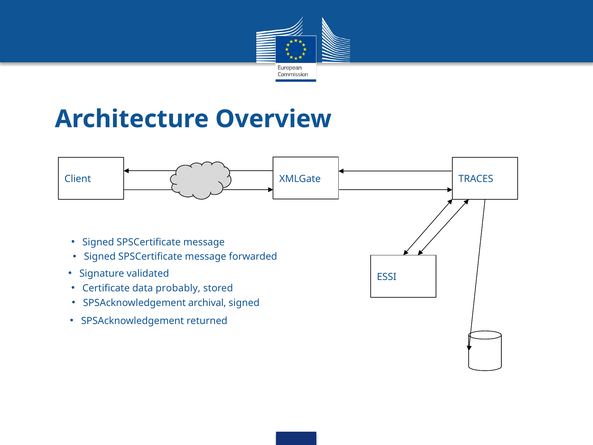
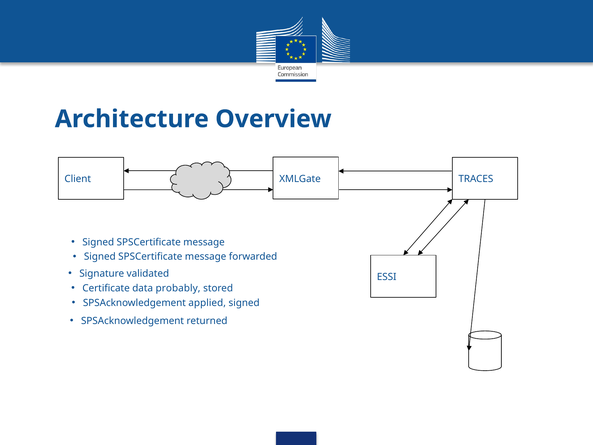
archival: archival -> applied (207, 303)
